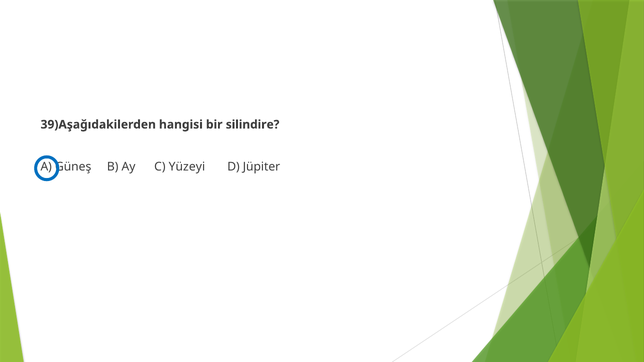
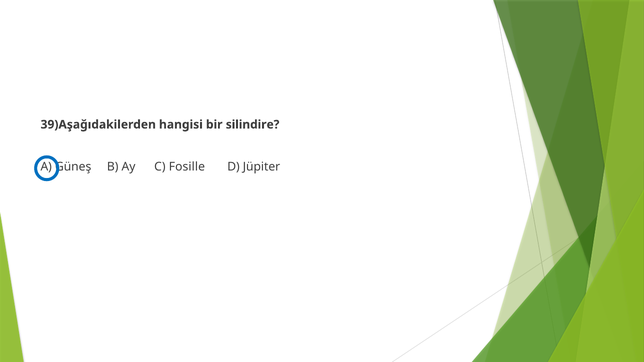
Yüzeyi: Yüzeyi -> Fosille (187, 167)
